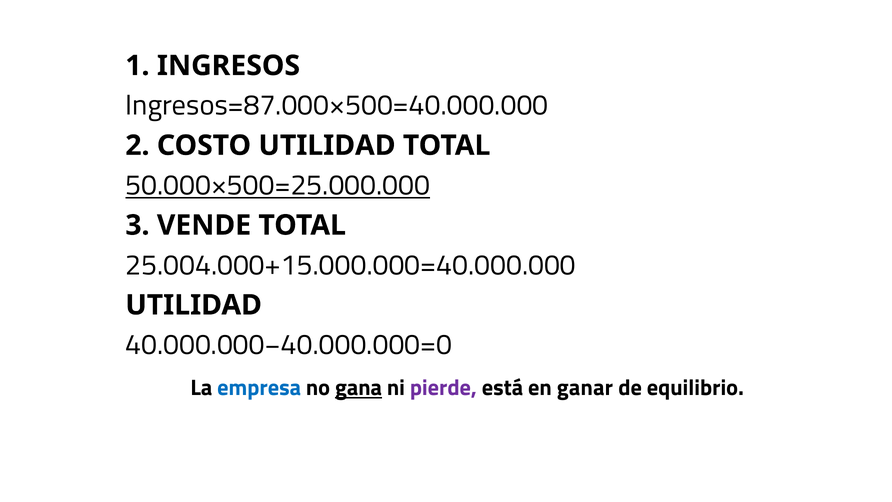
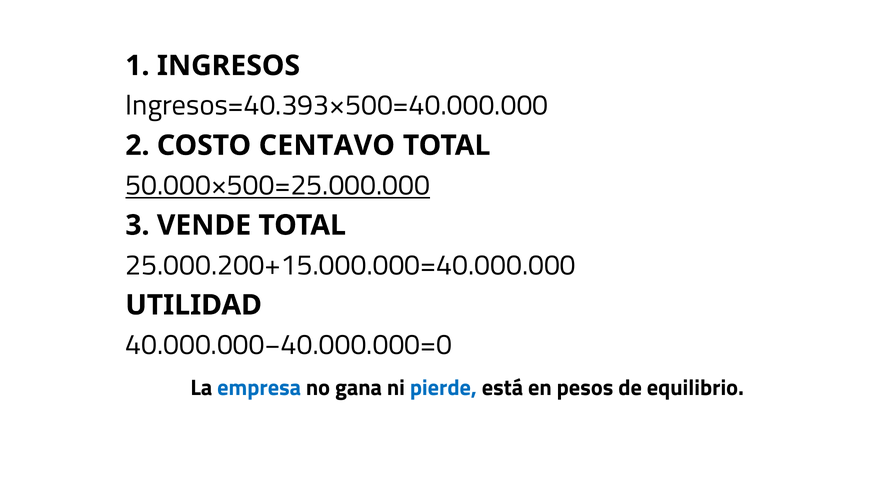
Ingresos=87.000×500=40.000.000: Ingresos=87.000×500=40.000.000 -> Ingresos=40.393×500=40.000.000 (337, 106)
COSTO UTILIDAD: UTILIDAD -> CENTAVO (327, 145)
25.004.000+15.000.000=40.000.000: 25.004.000+15.000.000=40.000.000 -> 25.000.200+15.000.000=40.000.000 (351, 265)
gana underline: present -> none (358, 388)
pierde colour: purple -> blue (443, 388)
ganar: ganar -> pesos (585, 388)
